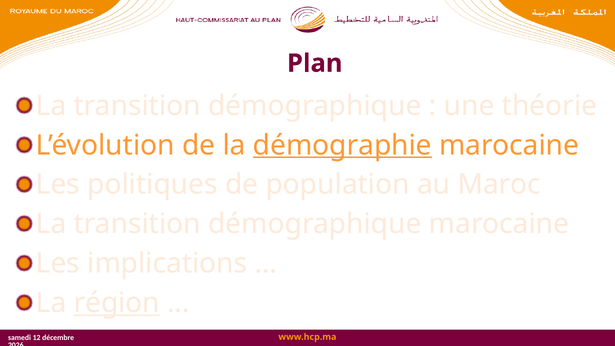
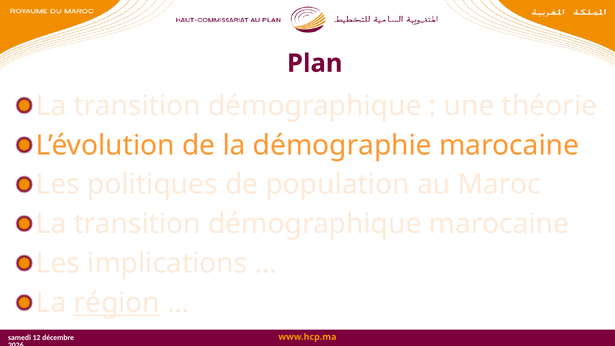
démographie underline: present -> none (342, 145)
